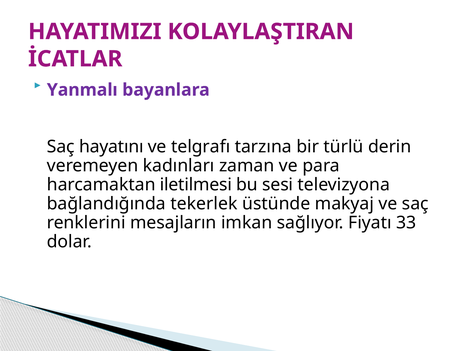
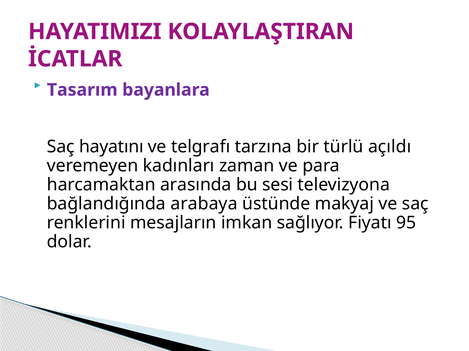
Yanmalı: Yanmalı -> Tasarım (82, 90)
derin: derin -> açıldı (390, 147)
iletilmesi: iletilmesi -> arasında (196, 185)
tekerlek: tekerlek -> arabaya (204, 204)
33: 33 -> 95 (406, 223)
